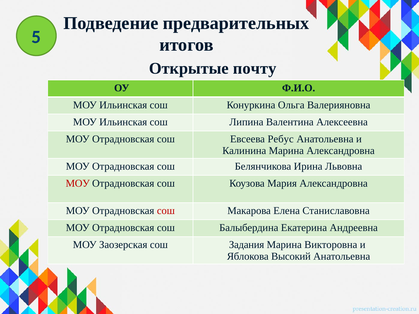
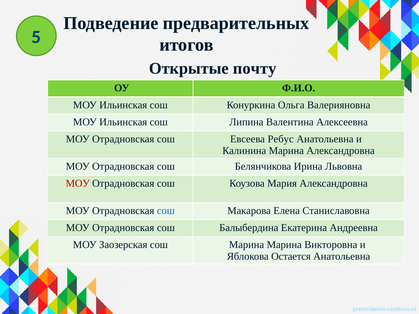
сош colour: red -> blue (166, 211)
сош Задания: Задания -> Марина (247, 245)
Высокий: Высокий -> Остается (291, 256)
